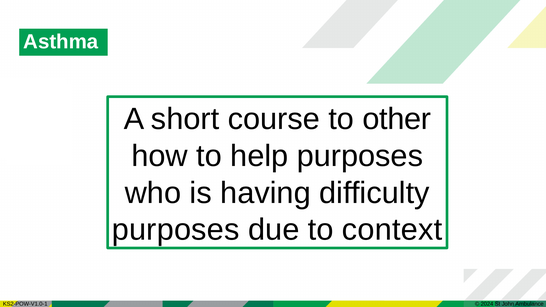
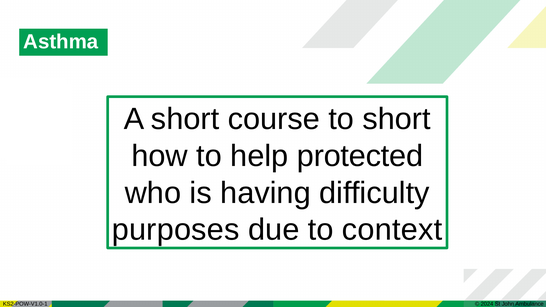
to other: other -> short (397, 119)
help purposes: purposes -> protected (360, 156)
